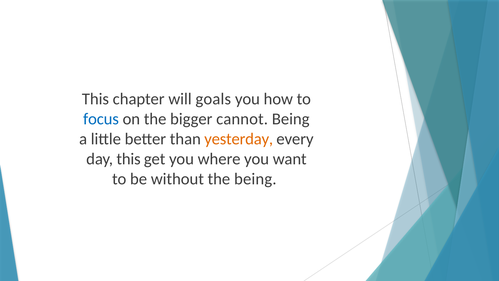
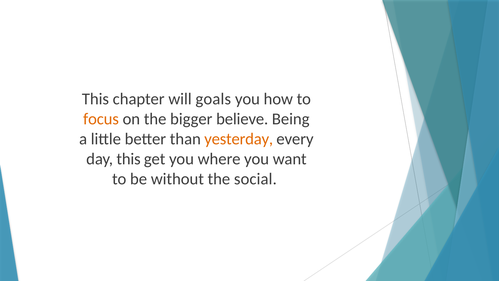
focus colour: blue -> orange (101, 119)
cannot: cannot -> believe (242, 119)
the being: being -> social (255, 179)
